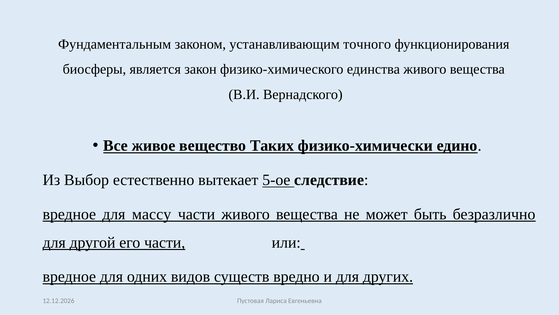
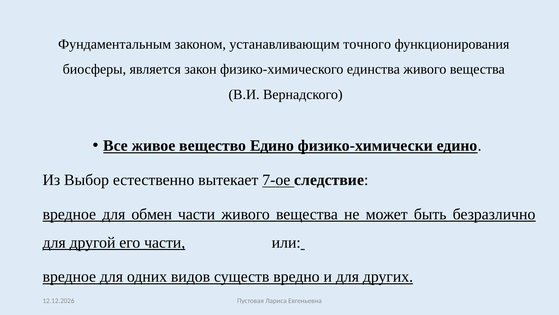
вещество Таких: Таких -> Едино (272, 146)
5-ое: 5-ое -> 7-ое (276, 180)
массу: массу -> обмен (152, 214)
